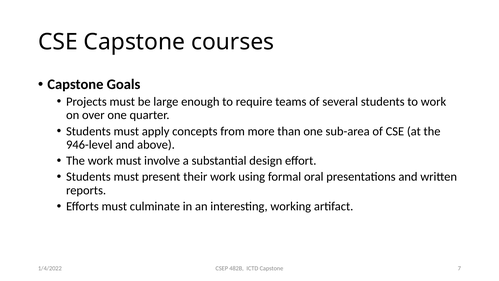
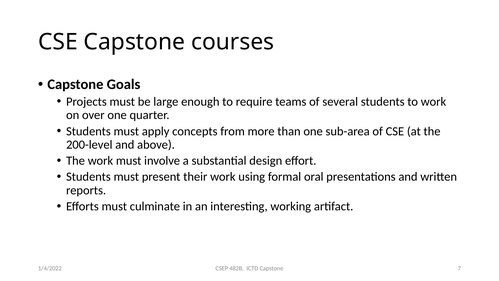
946-level: 946-level -> 200-level (89, 145)
